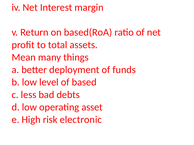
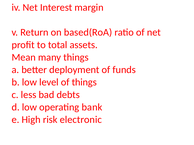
of based: based -> things (84, 82)
asset: asset -> bank (92, 107)
